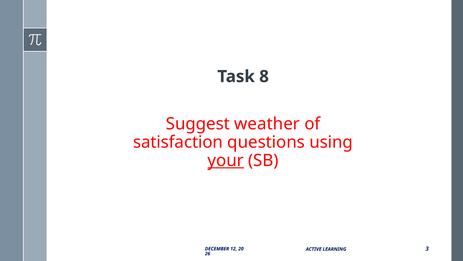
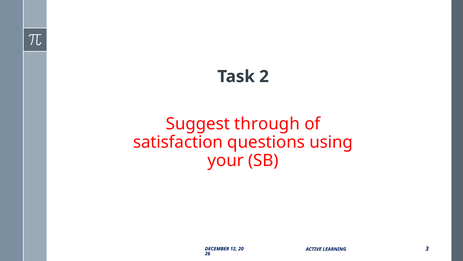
8: 8 -> 2 (264, 76)
weather: weather -> through (267, 124)
your underline: present -> none (226, 160)
